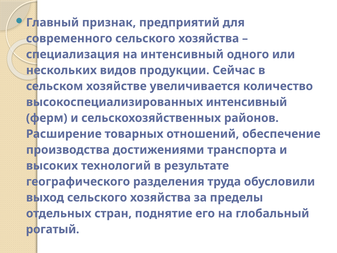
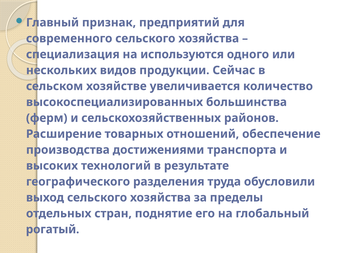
на интенсивный: интенсивный -> используются (182, 54)
высокоспециализированных интенсивный: интенсивный -> большинства (246, 102)
